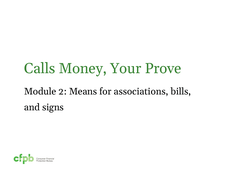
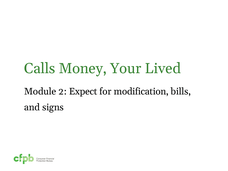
Prove: Prove -> Lived (163, 69)
Means: Means -> Expect (83, 91)
associations: associations -> modification (141, 91)
